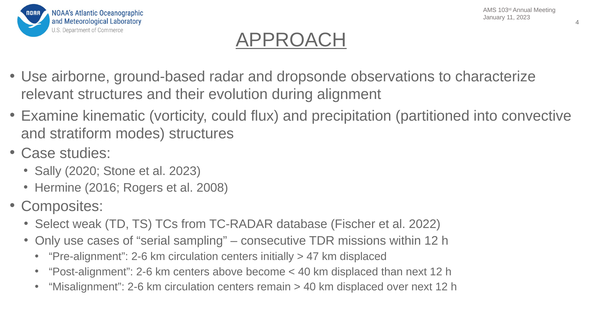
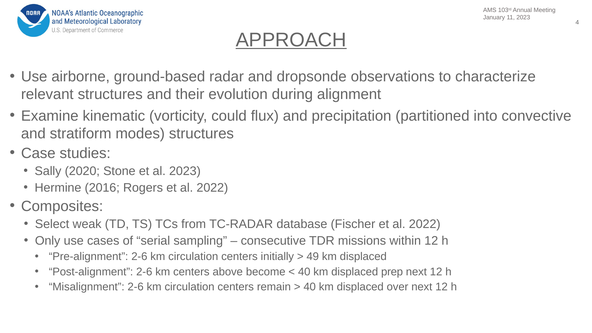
Rogers et al 2008: 2008 -> 2022 (212, 188)
47: 47 -> 49 (313, 257)
than: than -> prep (392, 272)
